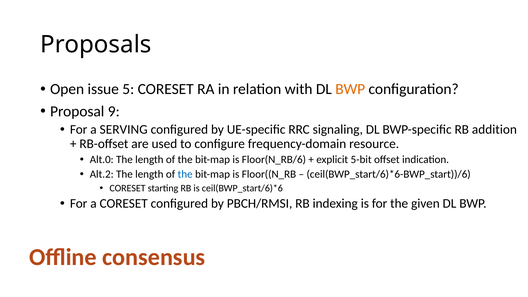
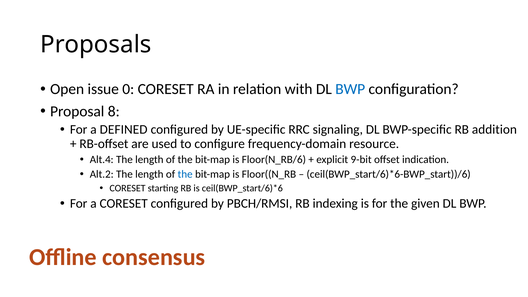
5: 5 -> 0 (128, 89)
BWP colour: orange -> blue (350, 89)
9: 9 -> 8 (114, 111)
SERVING: SERVING -> DEFINED (124, 130)
Alt.0: Alt.0 -> Alt.4 (102, 160)
5-bit: 5-bit -> 9-bit (361, 160)
